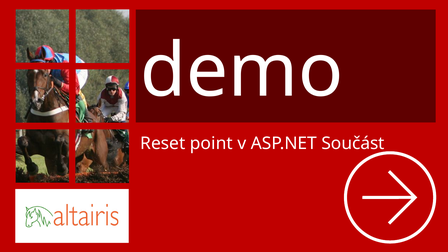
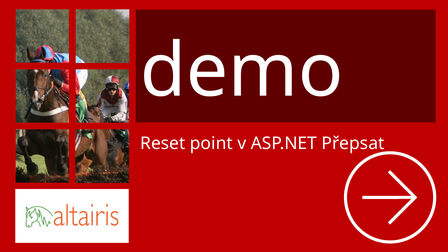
Součást: Součást -> Přepsat (353, 143)
